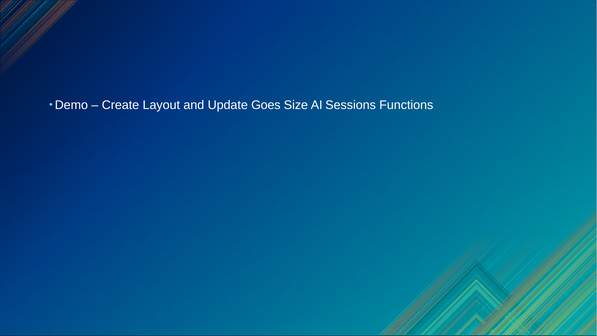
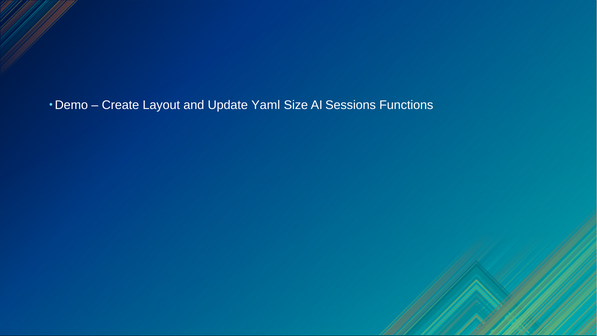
Goes: Goes -> Yaml (266, 105)
